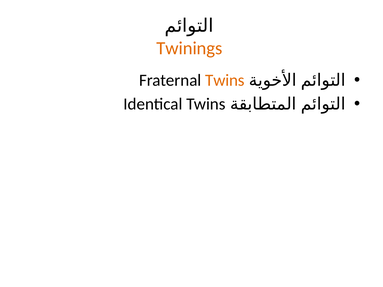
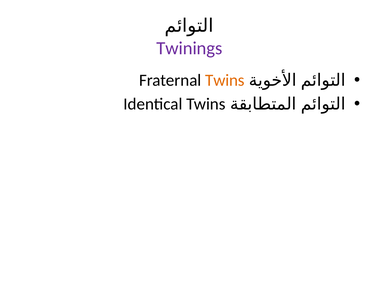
Twinings colour: orange -> purple (189, 48)
